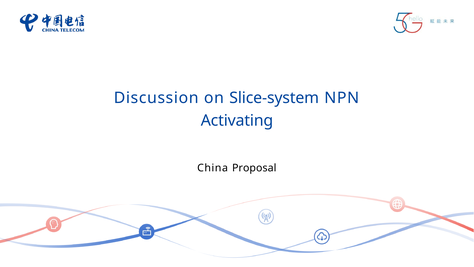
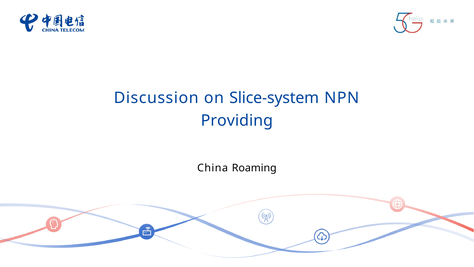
Activating: Activating -> Providing (237, 120)
Proposal: Proposal -> Roaming (254, 168)
